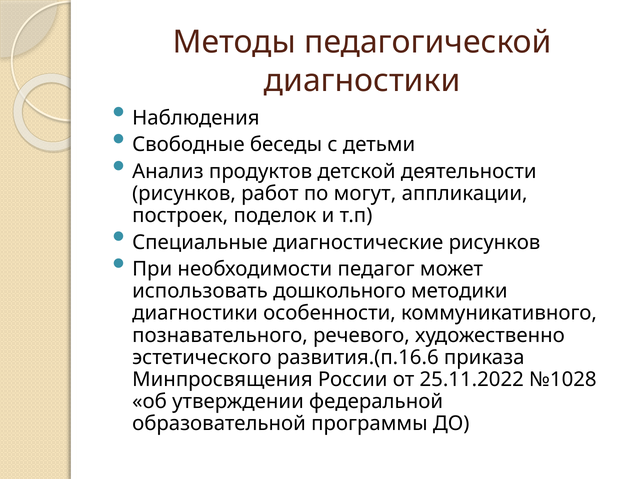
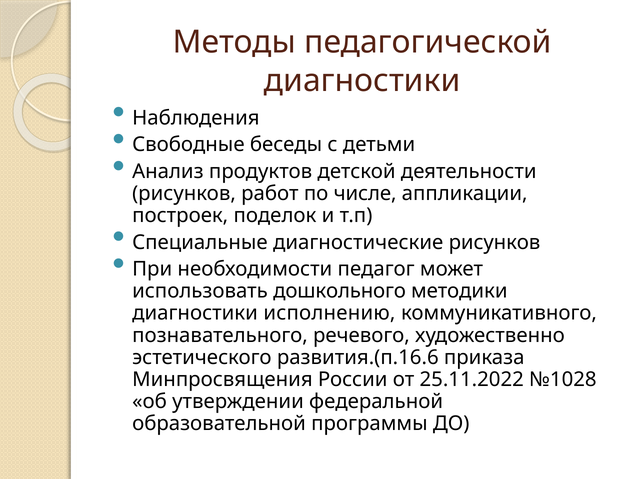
могут: могут -> числе (365, 194)
особенности: особенности -> исполнению (329, 313)
